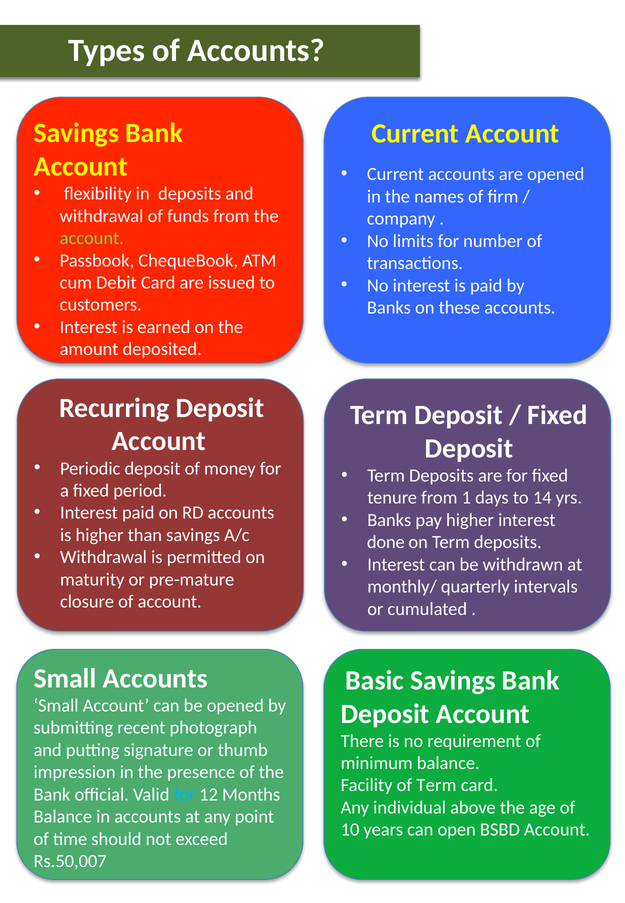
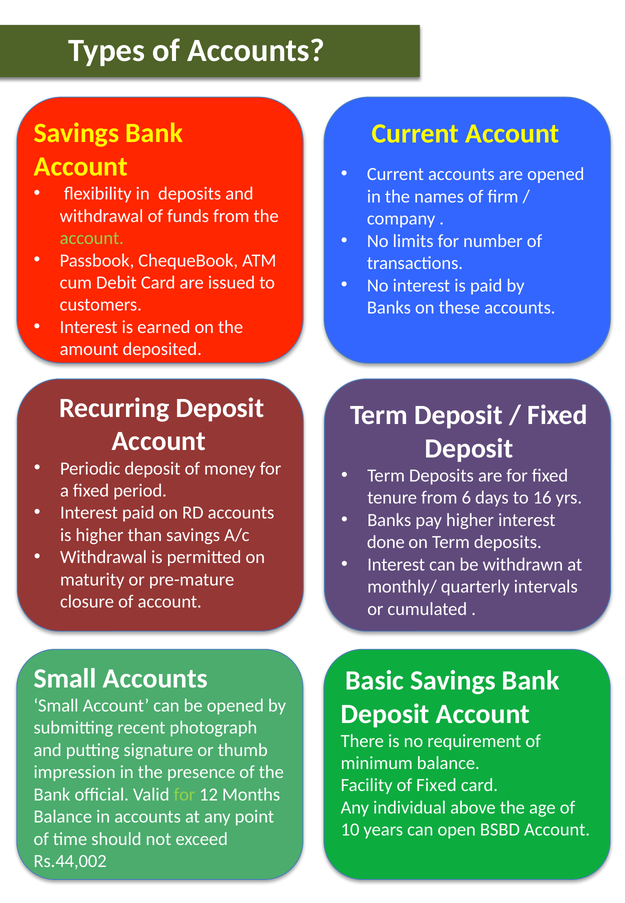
1: 1 -> 6 (466, 498)
14: 14 -> 16 (542, 498)
of Term: Term -> Fixed (436, 785)
for colour: light blue -> light green (184, 794)
Rs.50,007: Rs.50,007 -> Rs.44,002 (70, 861)
